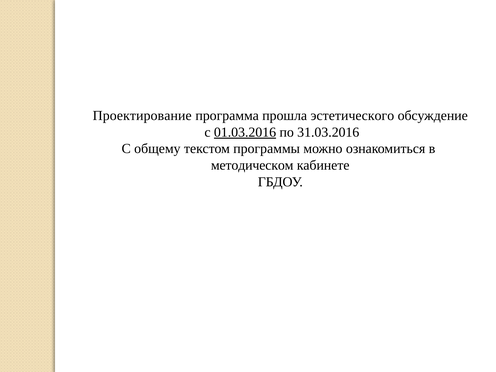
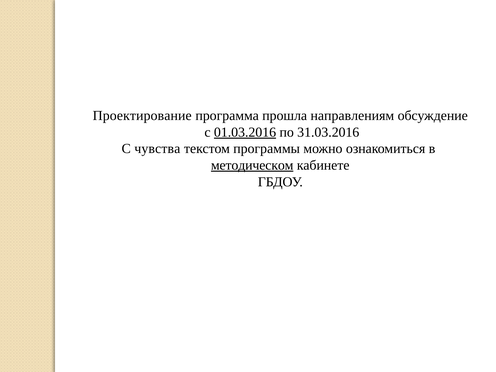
эстетического: эстетического -> направлениям (352, 116)
общему: общему -> чувства (157, 149)
методическом underline: none -> present (252, 165)
